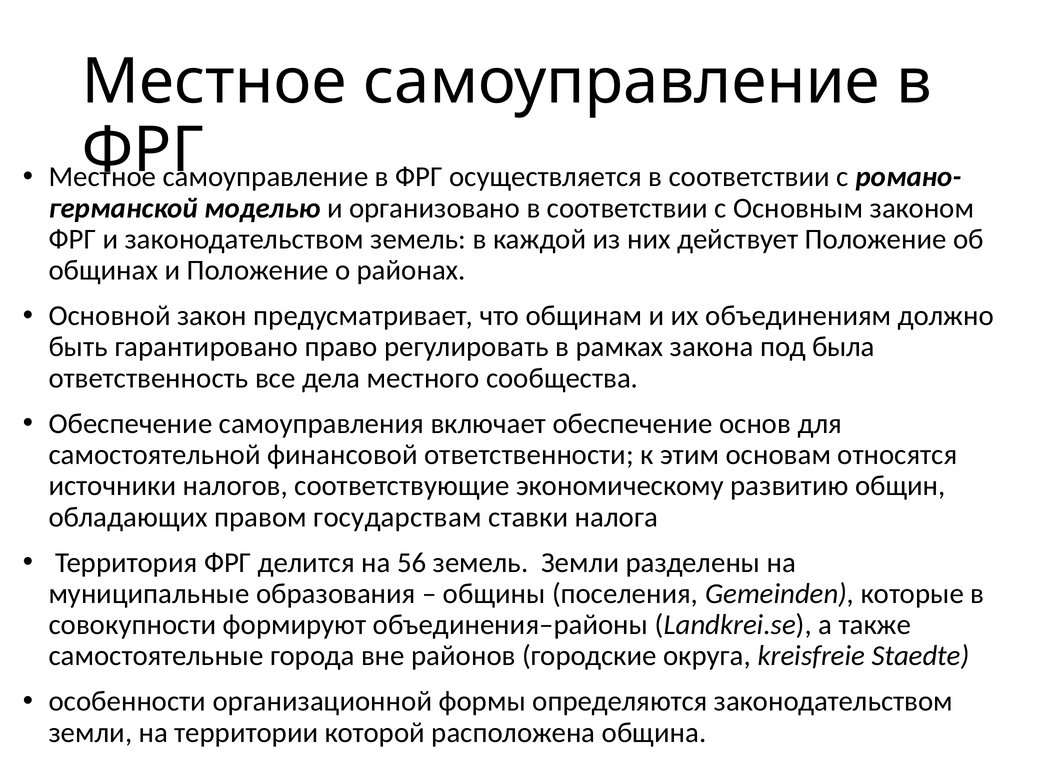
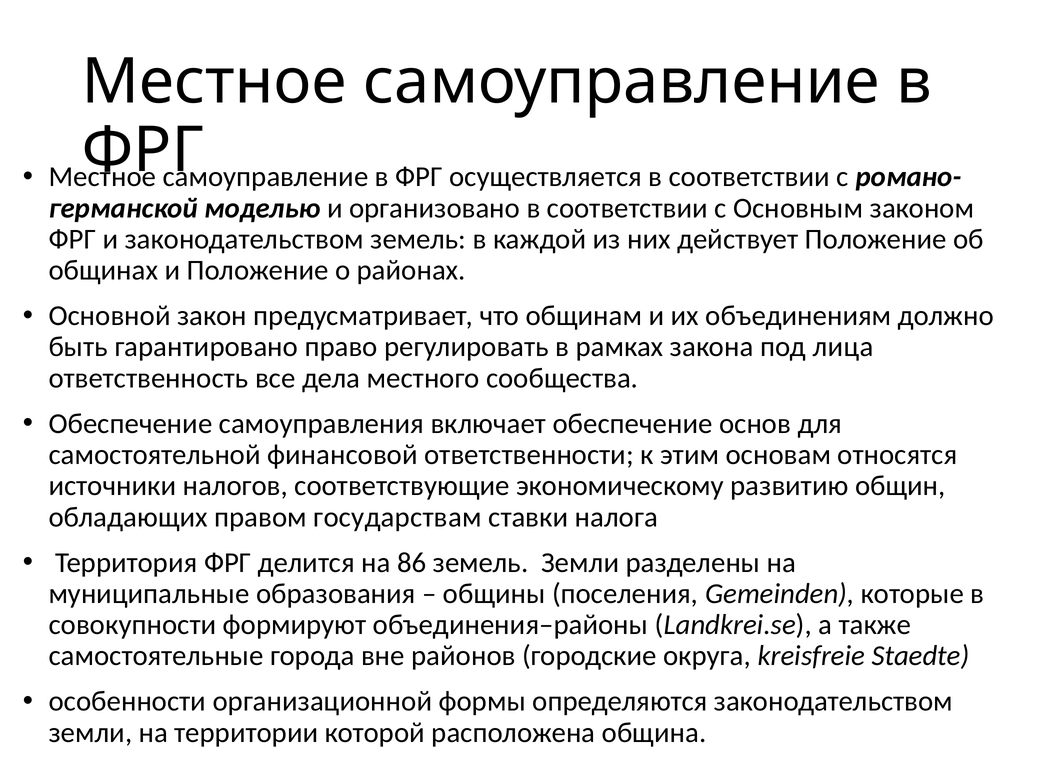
была: была -> лица (843, 347)
56: 56 -> 86 (412, 563)
